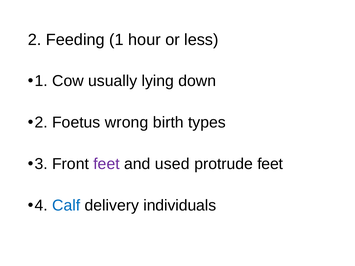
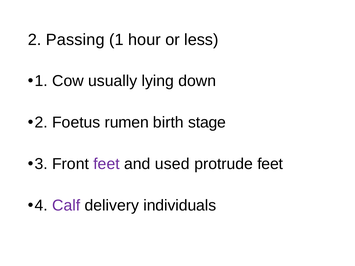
Feeding: Feeding -> Passing (75, 40)
wrong: wrong -> rumen (127, 123)
types: types -> stage (207, 123)
Calf colour: blue -> purple (66, 206)
